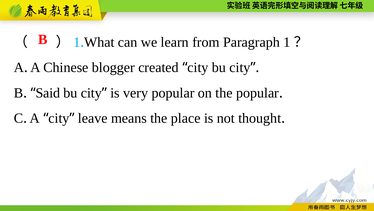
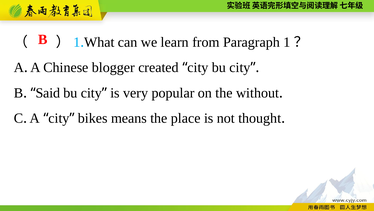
the popular: popular -> without (258, 93)
leave: leave -> bikes (93, 118)
